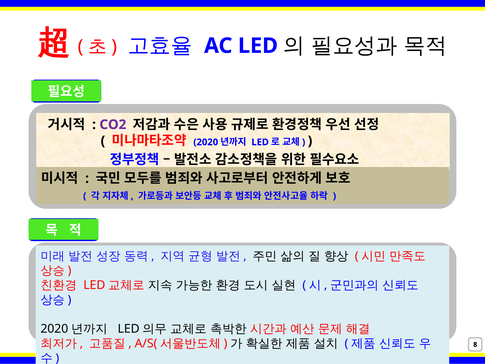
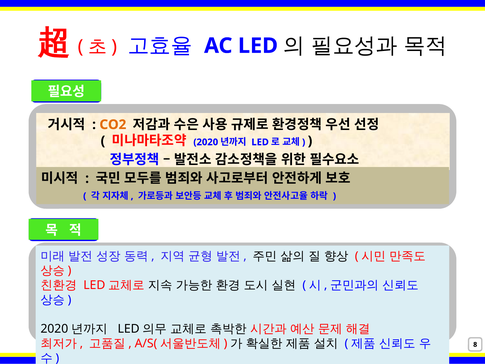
CO2 colour: purple -> orange (113, 125)
